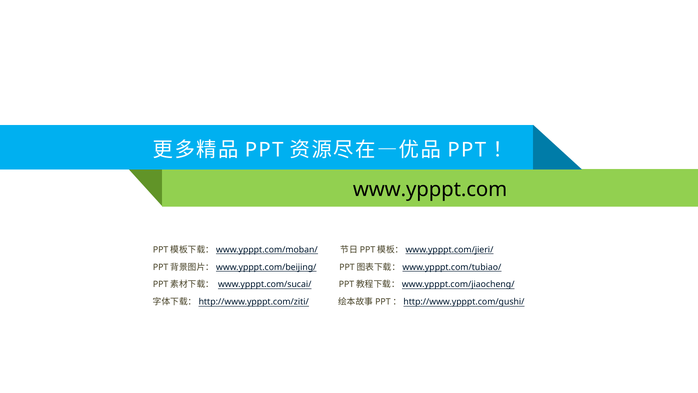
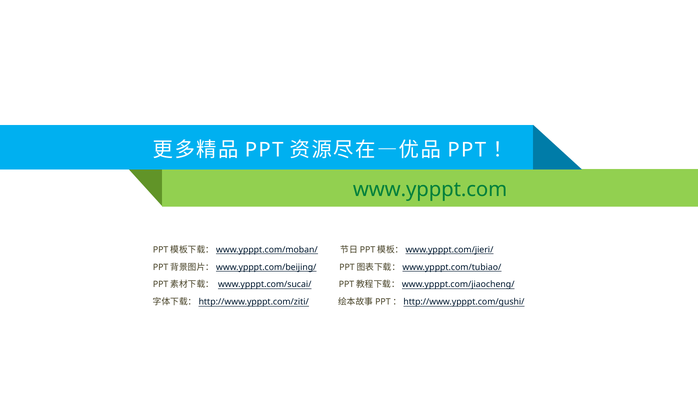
www.ypppt.com colour: black -> green (430, 189)
